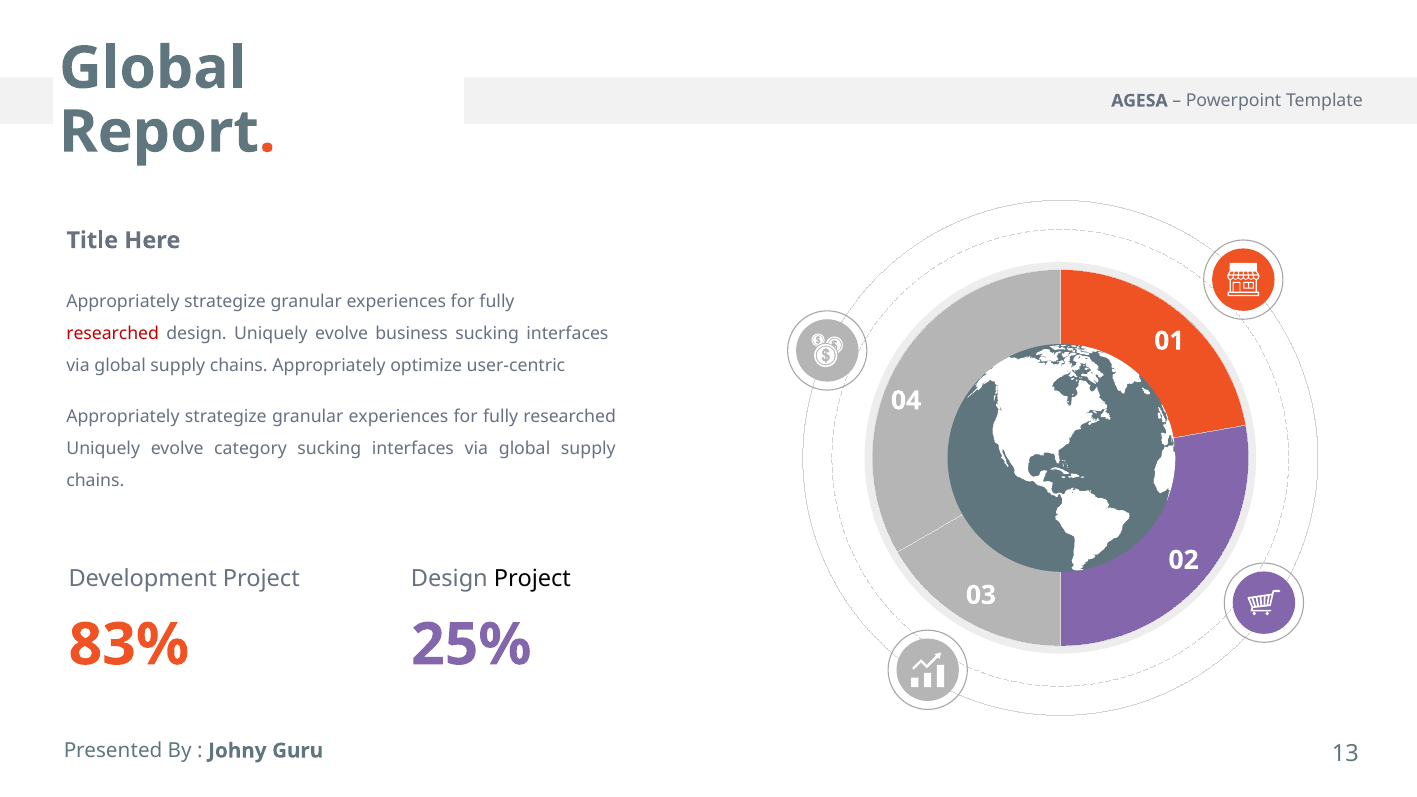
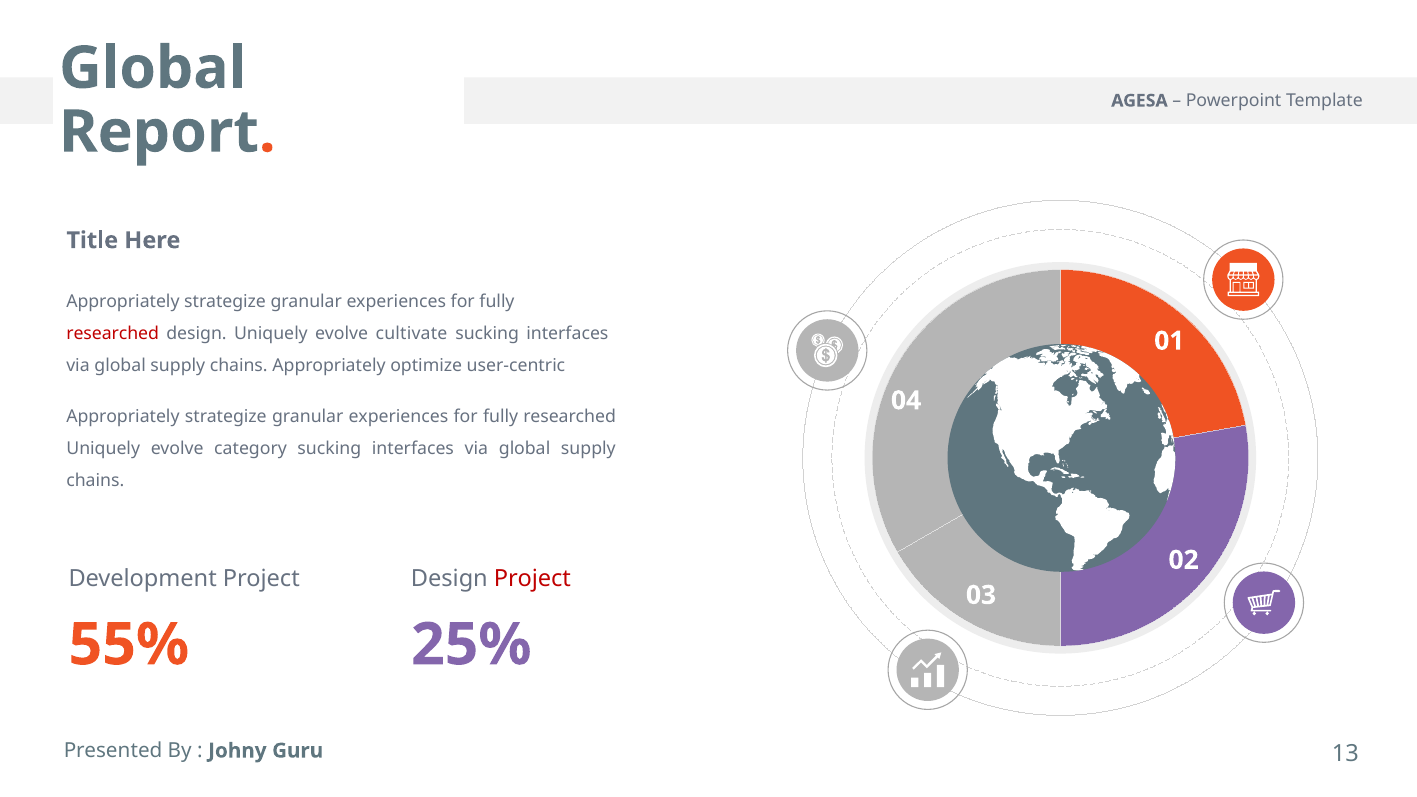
business: business -> cultivate (412, 333)
Project colour: black -> red (532, 579)
83%: 83% -> 55% (129, 645)
